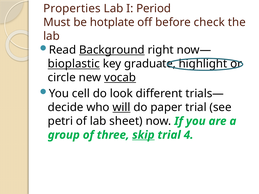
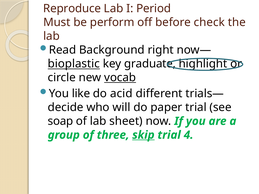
Properties: Properties -> Reproduce (72, 8)
hotplate: hotplate -> perform (112, 22)
Background underline: present -> none (112, 50)
cell: cell -> like (81, 94)
look: look -> acid (121, 94)
will underline: present -> none (122, 107)
petri: petri -> soap (60, 121)
